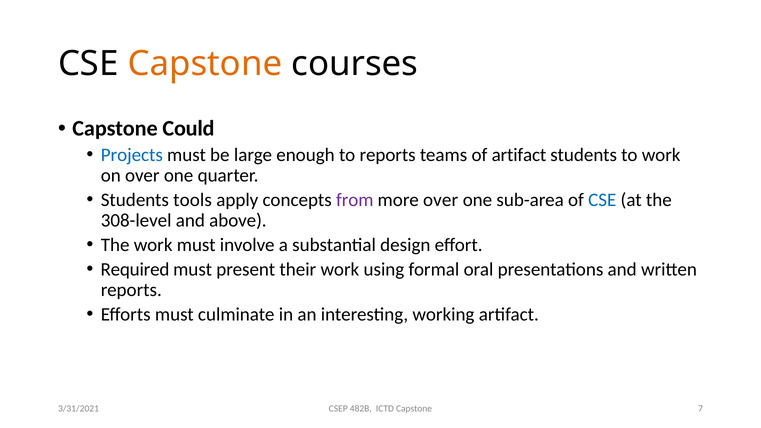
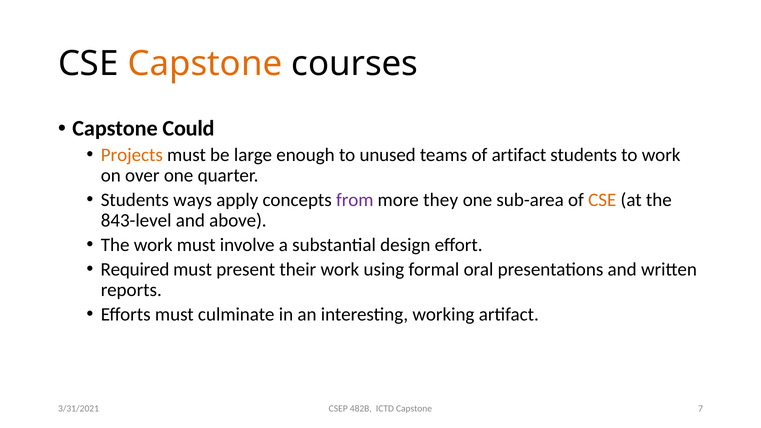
Projects colour: blue -> orange (132, 155)
to reports: reports -> unused (388, 155)
tools: tools -> ways (193, 200)
more over: over -> they (441, 200)
CSE colour: blue -> orange (602, 200)
308-level: 308-level -> 843-level (136, 220)
